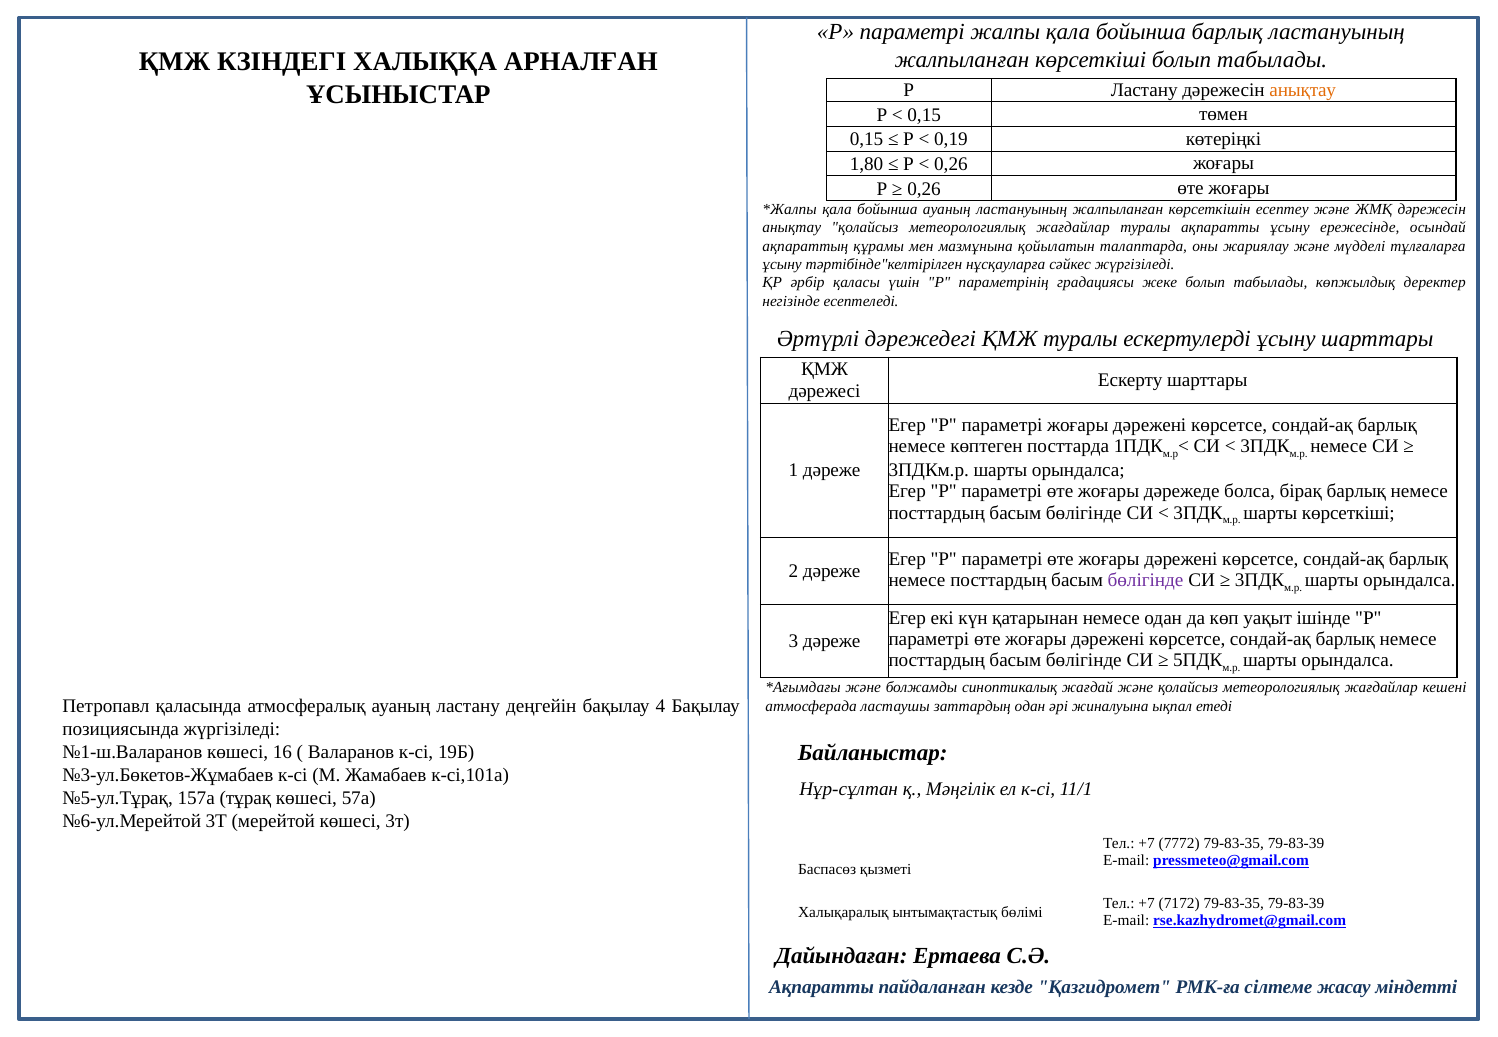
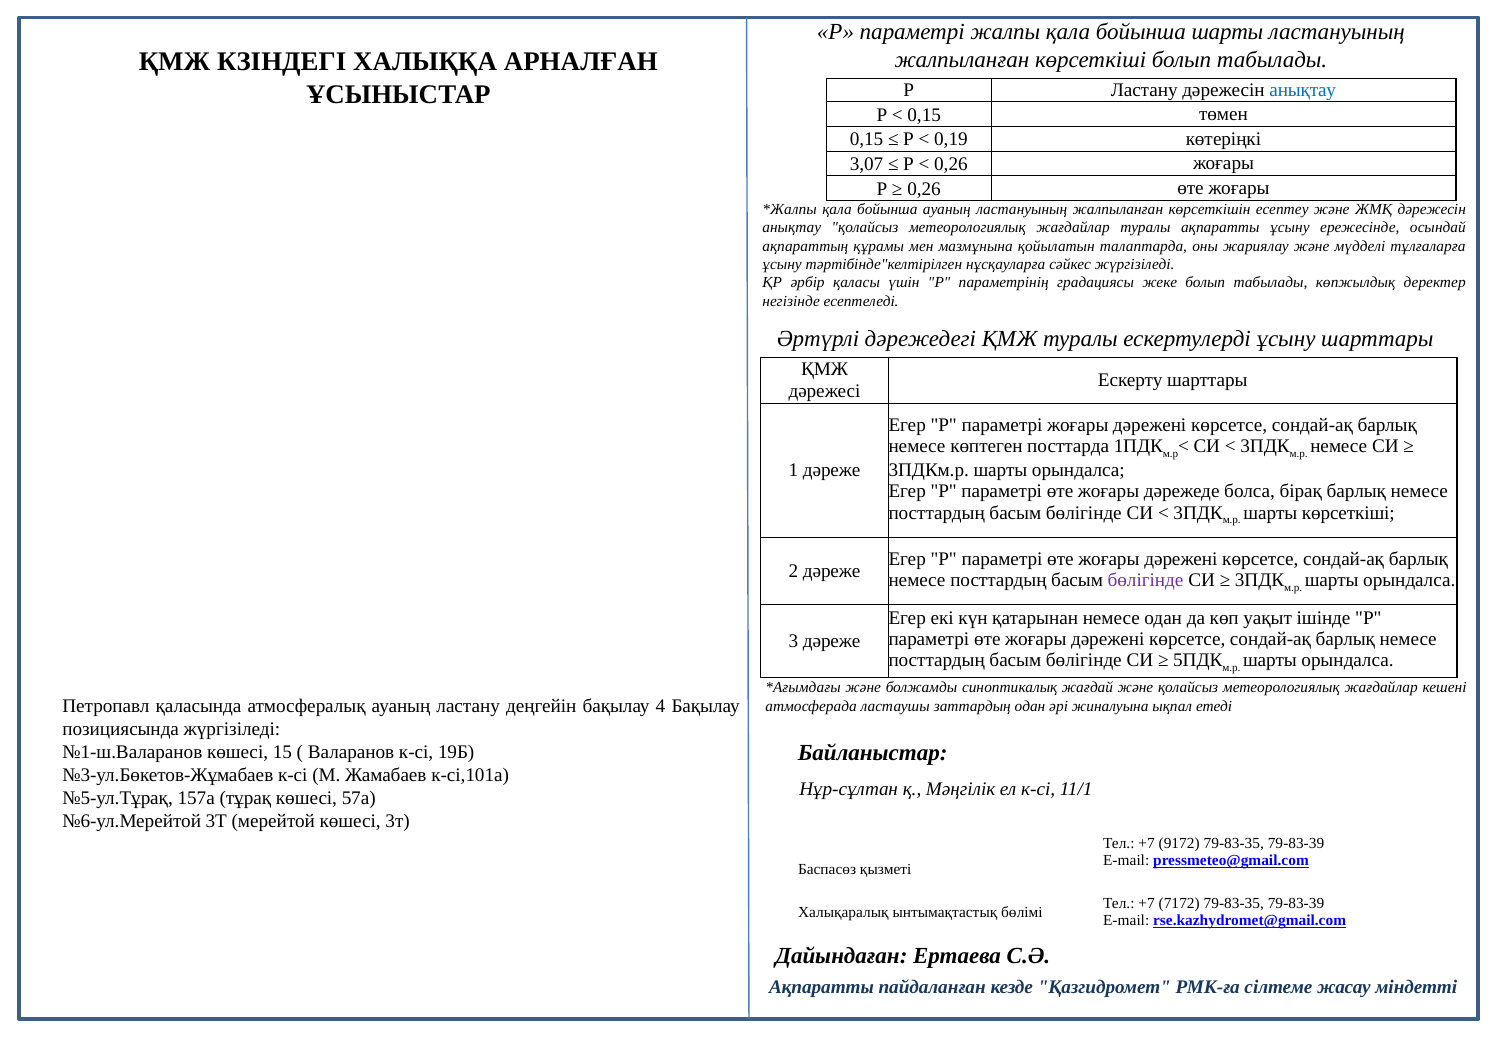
бойынша барлық: барлық -> шарты (1227, 32)
анықтау colour: orange -> blue (1303, 90)
1,80: 1,80 -> 3,07 (866, 164)
16: 16 -> 15 (283, 752)
7772: 7772 -> 9172 (1179, 844)
